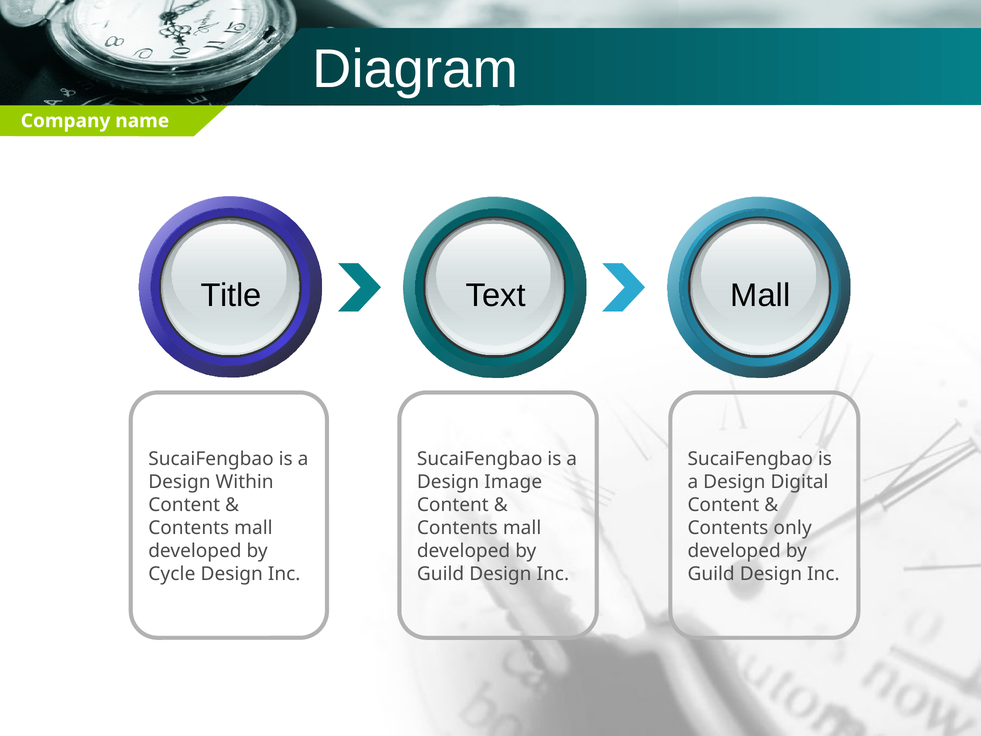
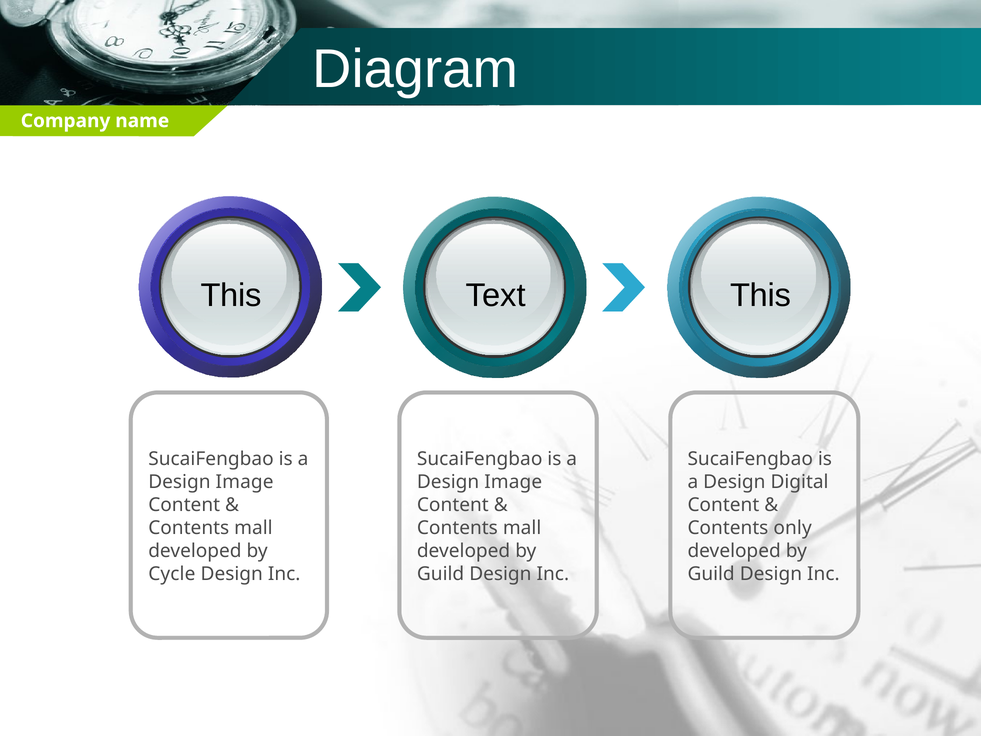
Title: Title -> This (231, 295)
Text Mall: Mall -> This (761, 295)
Within: Within -> Image (245, 482)
